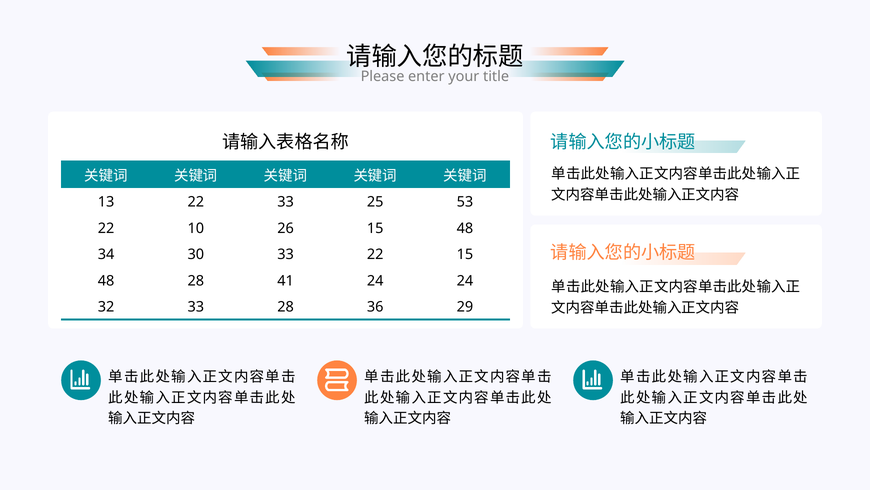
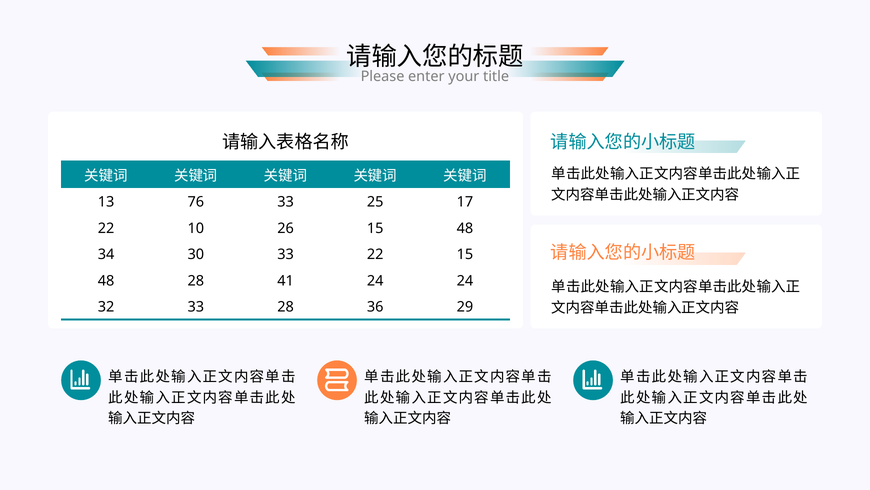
13 22: 22 -> 76 (196, 202)
53: 53 -> 17 (465, 202)
